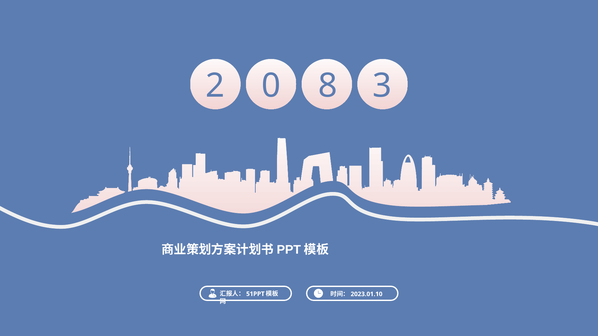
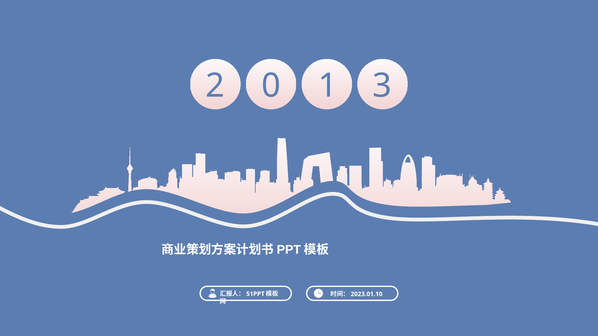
8: 8 -> 1 (328, 86)
